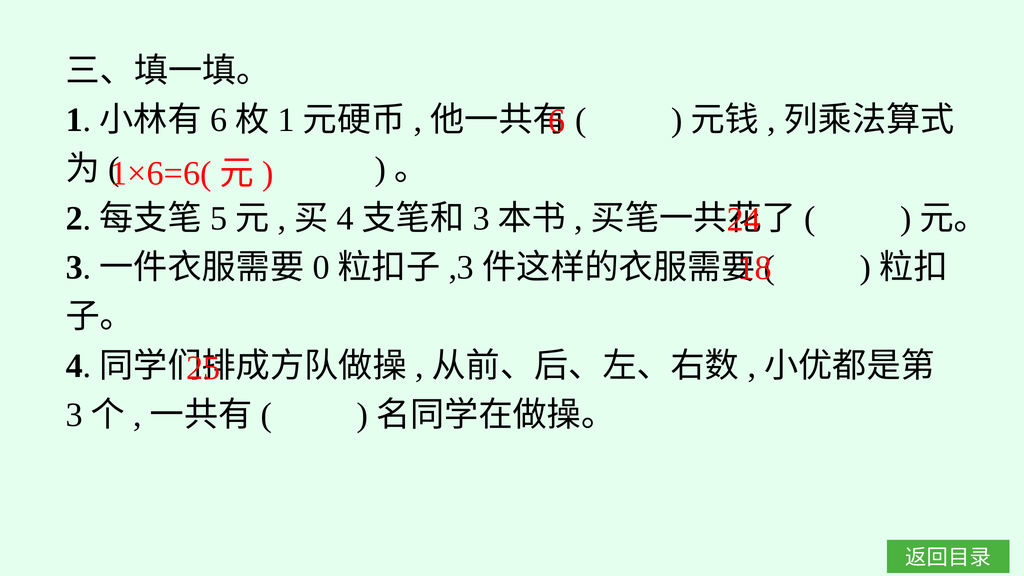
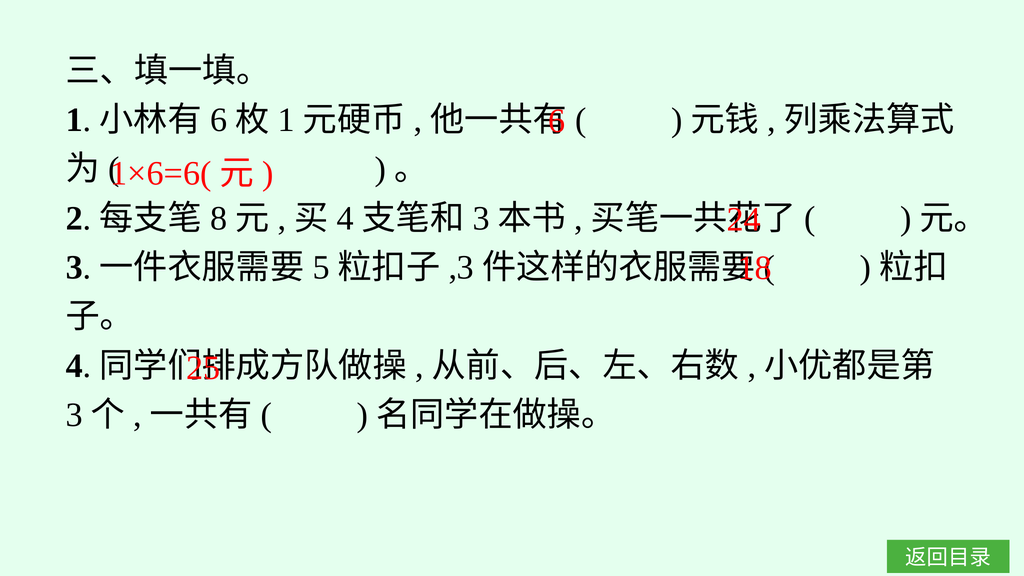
5: 5 -> 8 (219, 218)
0: 0 -> 5 (321, 267)
